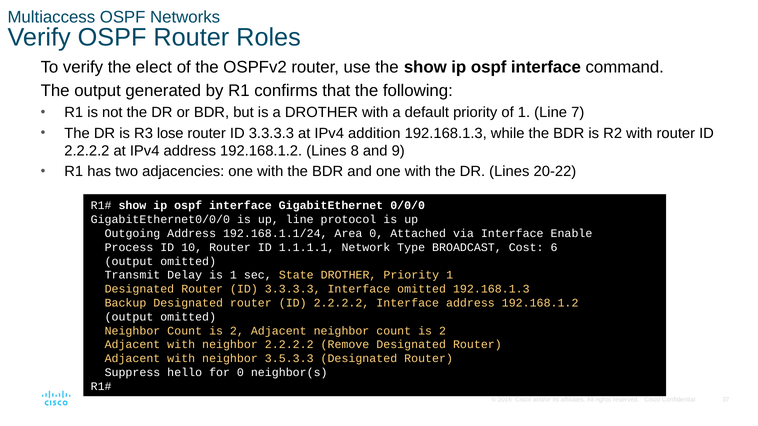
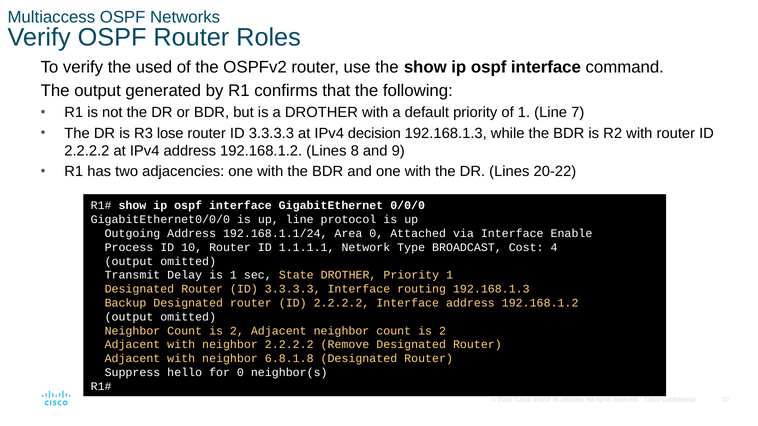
elect: elect -> used (154, 67)
addition: addition -> decision (374, 133)
6: 6 -> 4 (554, 248)
Interface omitted: omitted -> routing (422, 289)
3.5.3.3: 3.5.3.3 -> 6.8.1.8 (289, 359)
